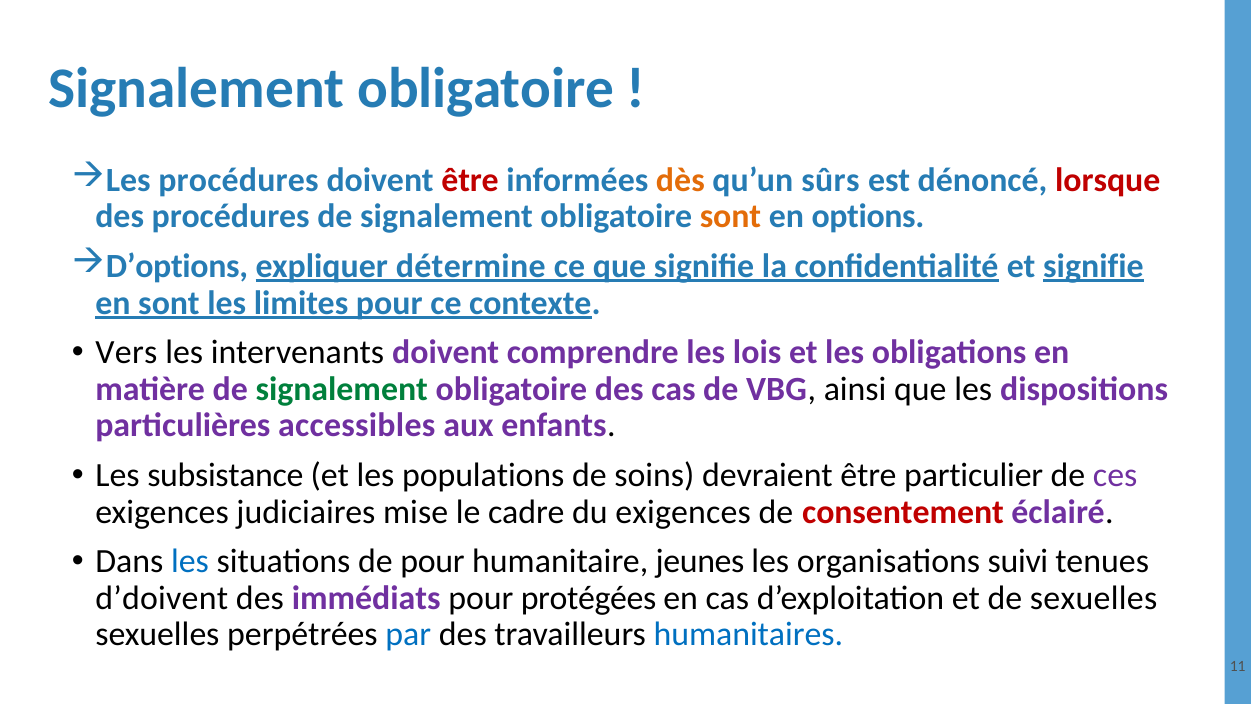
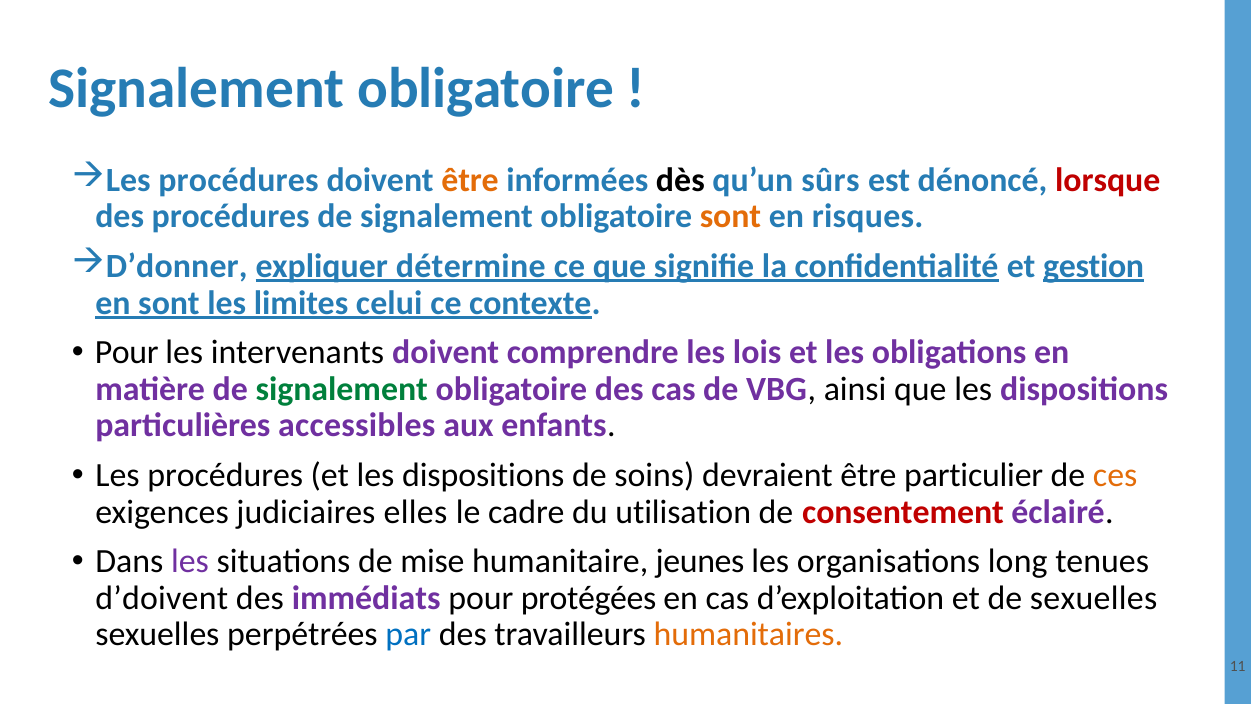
être colour: red -> orange (470, 180)
dès colour: orange -> black (680, 180)
options: options -> risques (868, 217)
D’options: D’options -> D’donner (177, 266)
et signifie: signifie -> gestion (1094, 266)
limites pour: pour -> celui (389, 303)
Vers: Vers -> Pour (127, 352)
subsistance: subsistance -> procédures (225, 475)
et les populations: populations -> dispositions (483, 475)
ces colour: purple -> orange (1115, 475)
mise: mise -> elles (416, 512)
du exigences: exigences -> utilisation (683, 512)
les colour: blue -> purple (190, 561)
de pour: pour -> mise (432, 561)
suivi: suivi -> long (1018, 561)
humanitaires colour: blue -> orange (748, 634)
